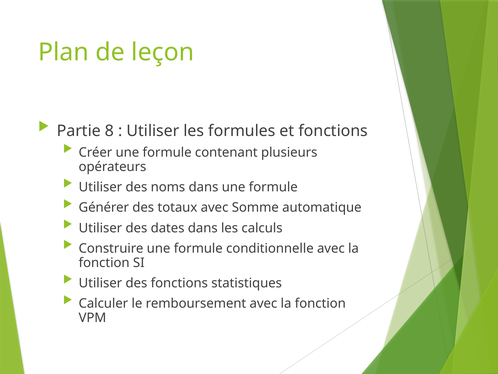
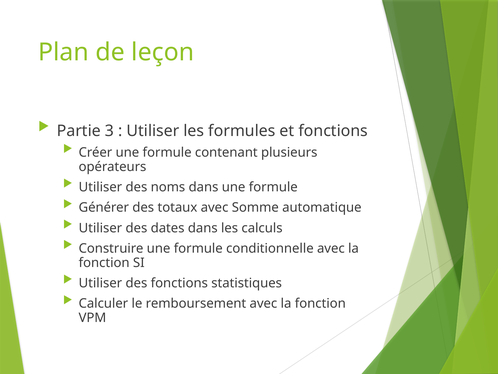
8: 8 -> 3 (109, 131)
